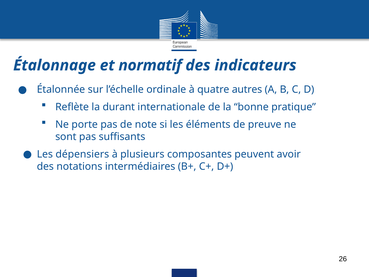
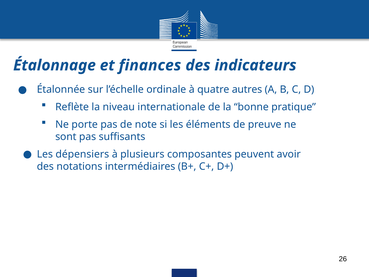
normatif: normatif -> finances (150, 65)
durant: durant -> niveau (119, 107)
